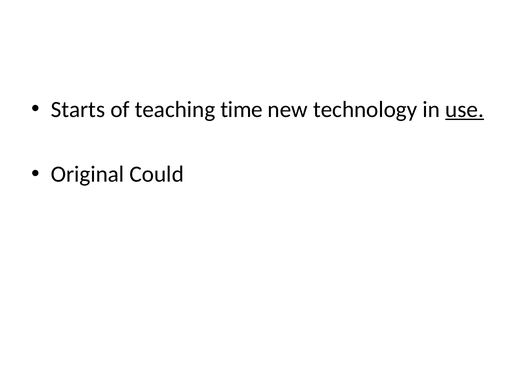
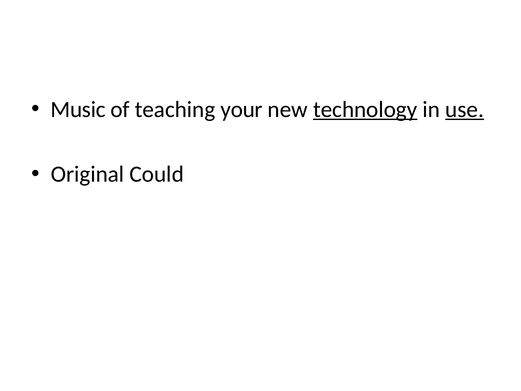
Starts: Starts -> Music (78, 109)
time: time -> your (242, 109)
technology underline: none -> present (365, 109)
